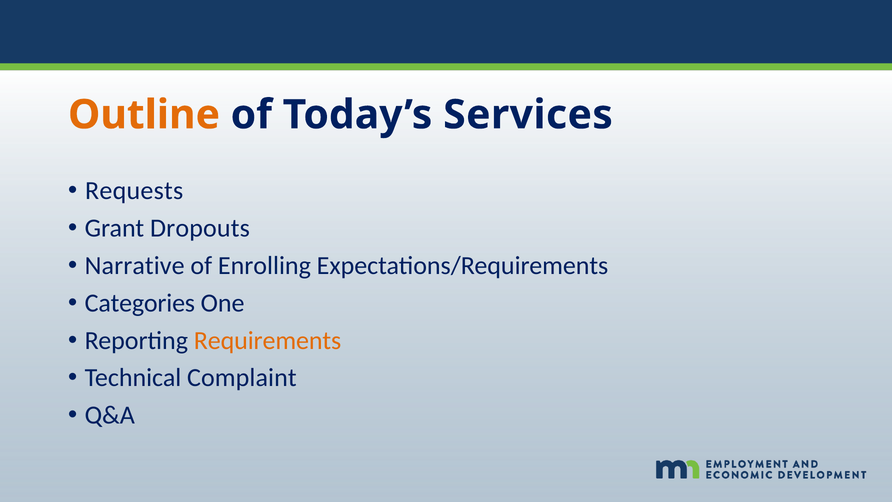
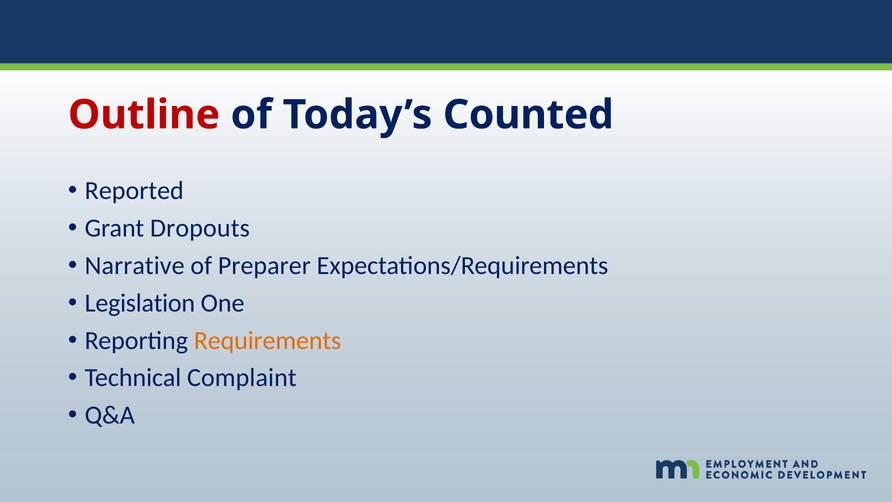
Outline colour: orange -> red (144, 115)
Services: Services -> Counted (528, 115)
Requests: Requests -> Reported (134, 191)
Enrolling: Enrolling -> Preparer (264, 265)
Categories: Categories -> Legislation (140, 303)
